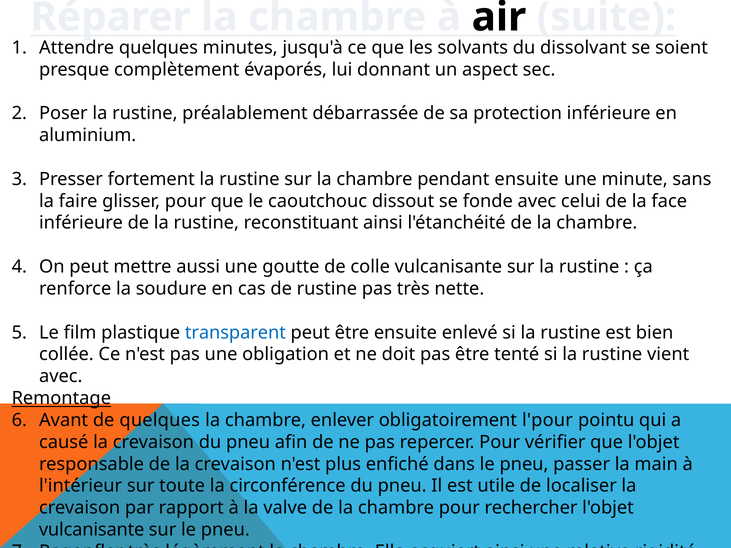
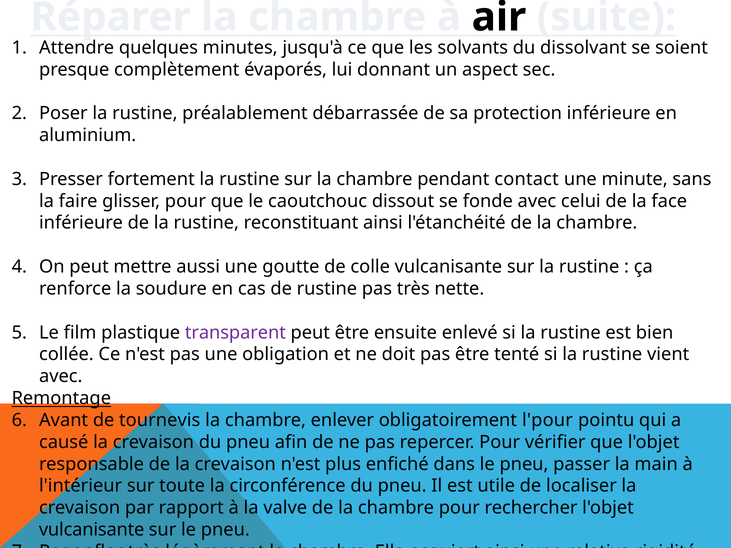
pendant ensuite: ensuite -> contact (527, 179)
transparent colour: blue -> purple (235, 333)
de quelques: quelques -> tournevis (160, 420)
